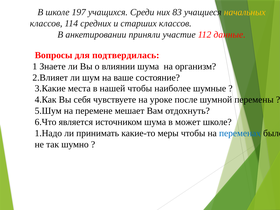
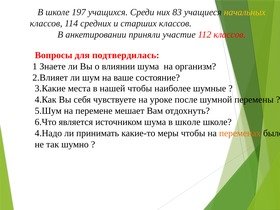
112 данные: данные -> классов (230, 35)
шума в может: может -> школе (188, 122)
1.Надо: 1.Надо -> 4.Надо (48, 133)
переменах colour: blue -> orange (240, 133)
